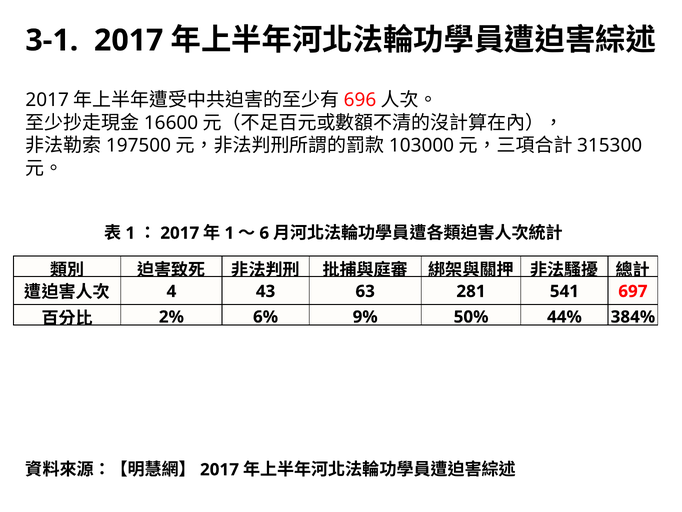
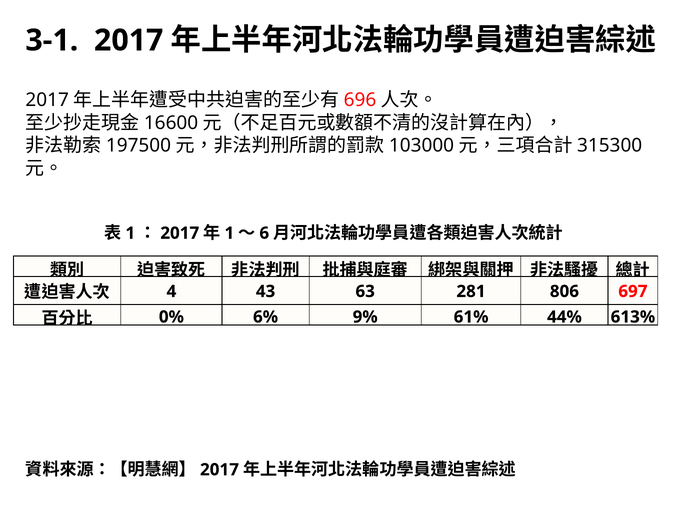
541: 541 -> 806 (564, 291)
2%: 2% -> 0% (171, 317)
50%: 50% -> 61% (471, 317)
384%: 384% -> 613% (633, 317)
